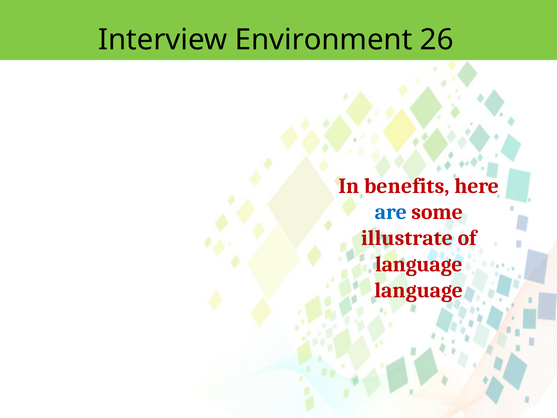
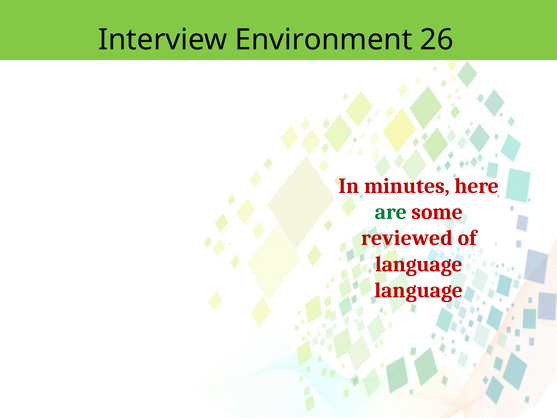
benefits: benefits -> minutes (407, 186)
are colour: blue -> green (391, 212)
illustrate: illustrate -> reviewed (407, 238)
